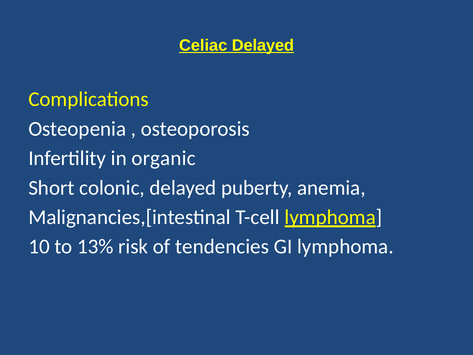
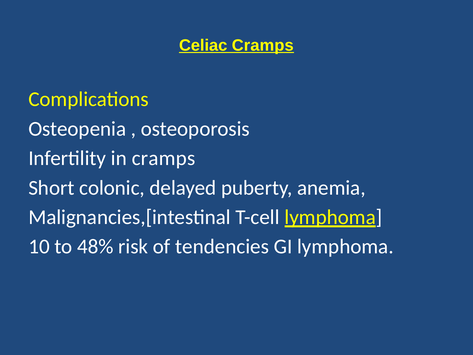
Celiac Delayed: Delayed -> Cramps (263, 45)
in organic: organic -> cramps (164, 158)
13%: 13% -> 48% (95, 247)
